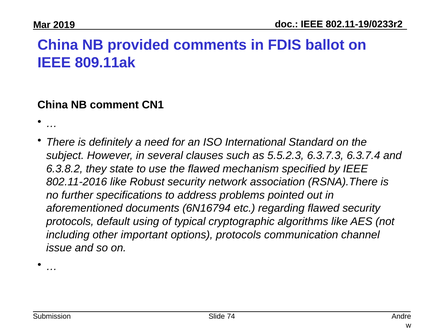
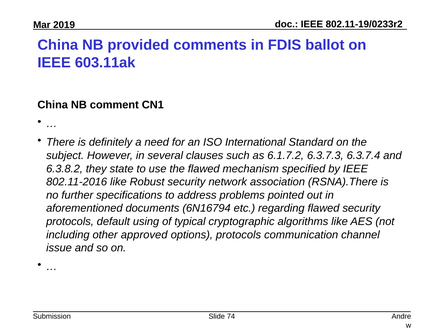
809.11ak: 809.11ak -> 603.11ak (105, 63)
5.5.2.3: 5.5.2.3 -> 6.1.7.2 (286, 156)
important: important -> approved (144, 235)
